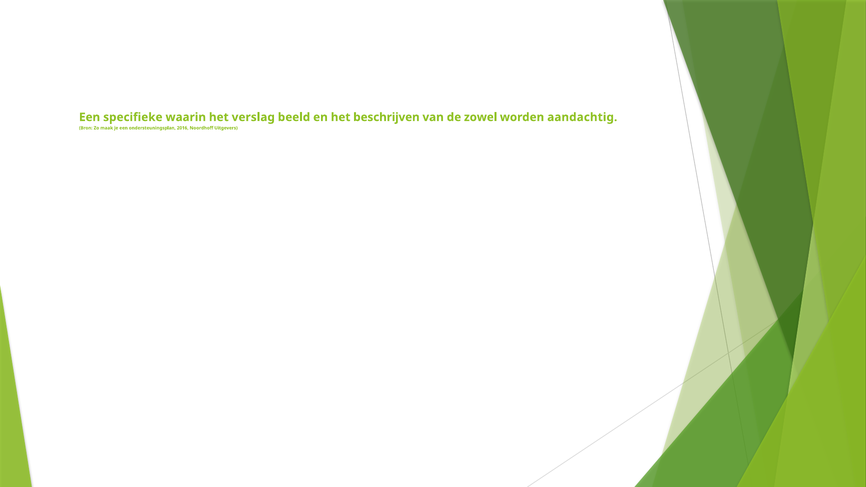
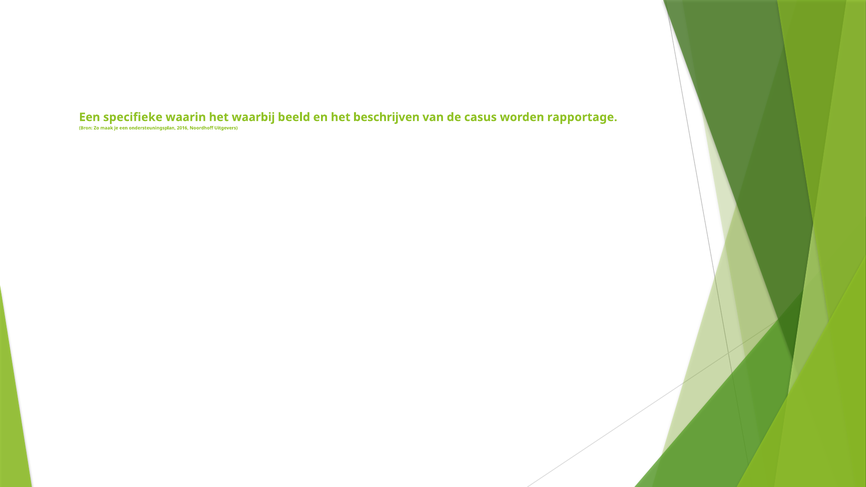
verslag: verslag -> waarbij (253, 117)
zowel: zowel -> casus (480, 117)
aandachtig: aandachtig -> rapportage (582, 117)
